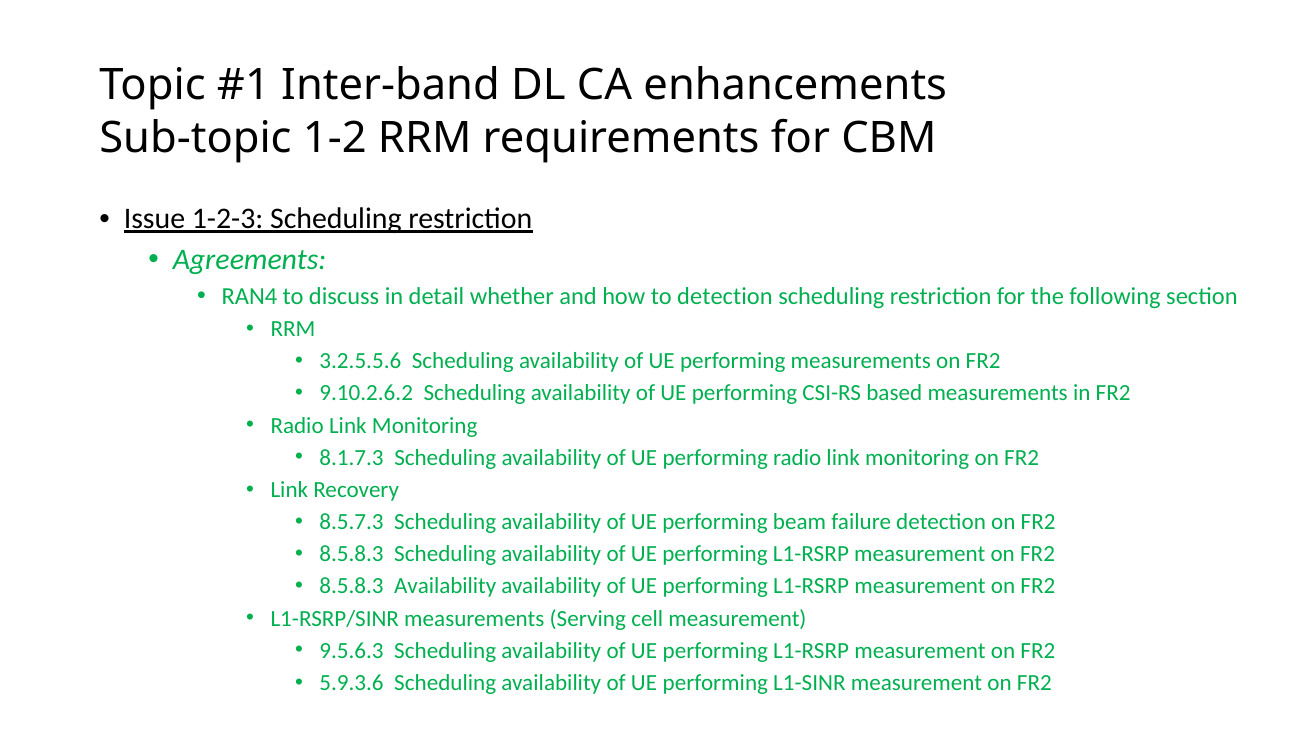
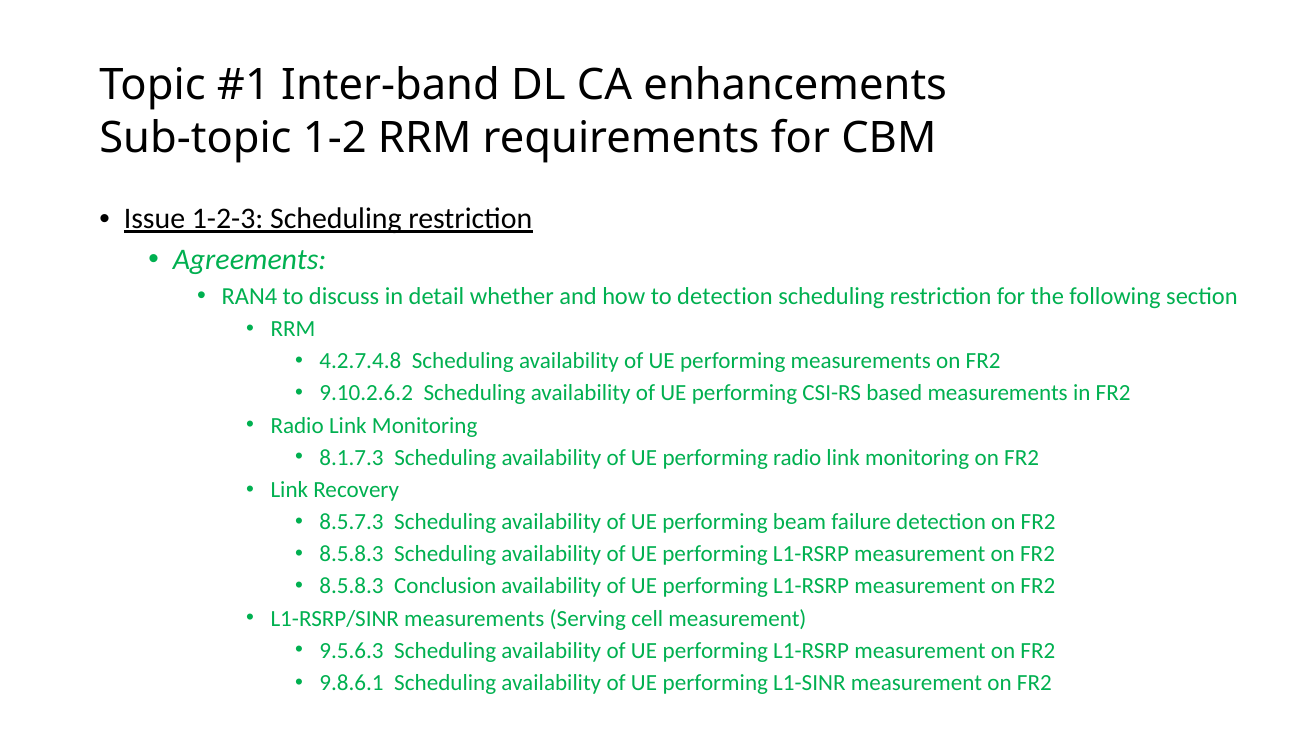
3.2.5.5.6: 3.2.5.5.6 -> 4.2.7.4.8 (360, 361)
8.5.8.3 Availability: Availability -> Conclusion (445, 587)
5.9.3.6: 5.9.3.6 -> 9.8.6.1 (352, 683)
